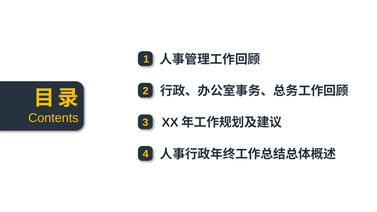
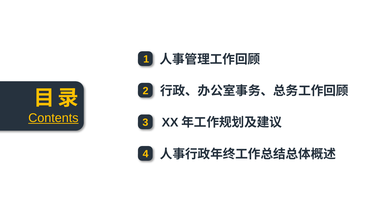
Contents underline: none -> present (53, 118)
